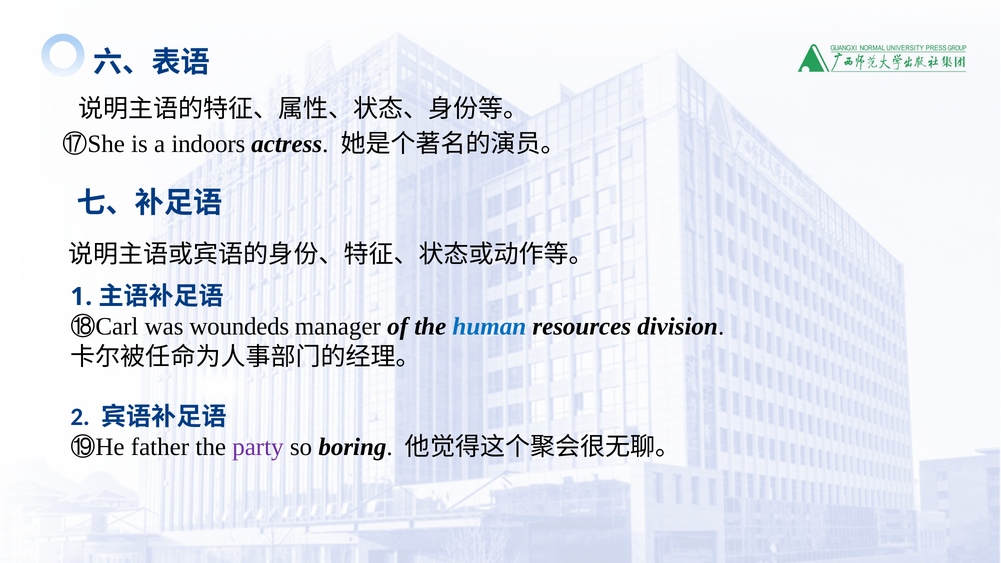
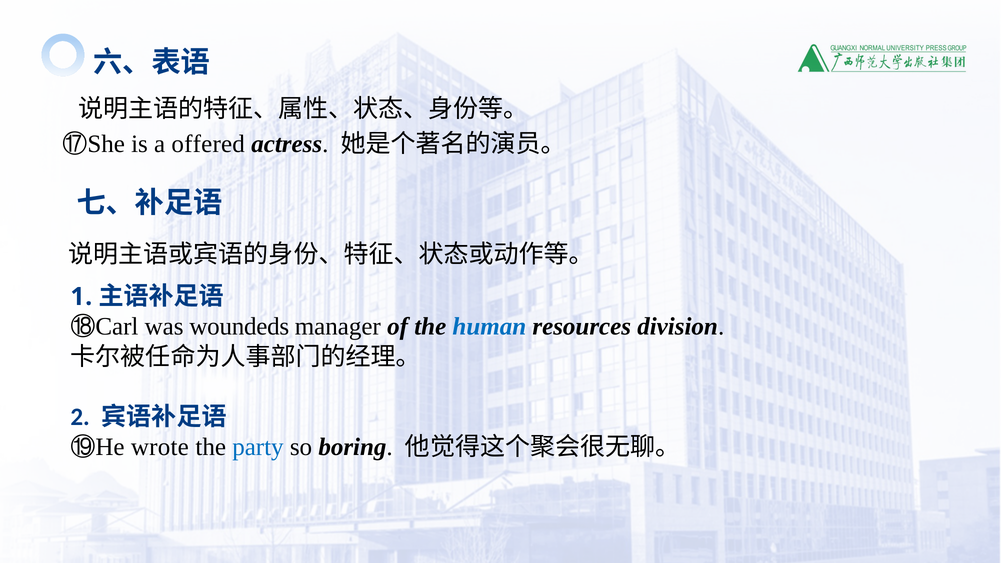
indoors: indoors -> offered (208, 144)
father: father -> wrote (160, 447)
party colour: purple -> blue (258, 447)
